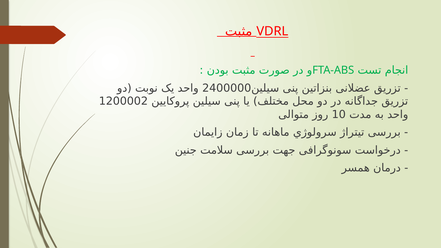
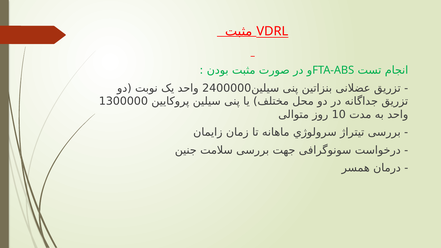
1200002: 1200002 -> 1300000 (123, 101)
